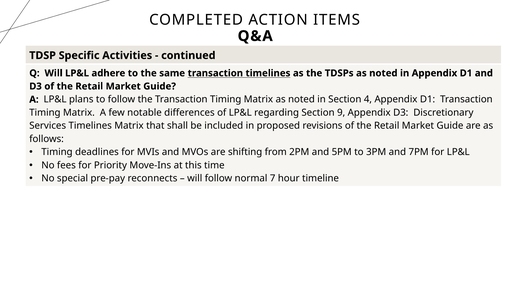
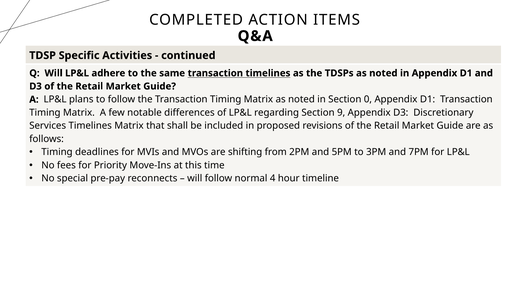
4: 4 -> 0 (368, 99)
7: 7 -> 4 (273, 178)
